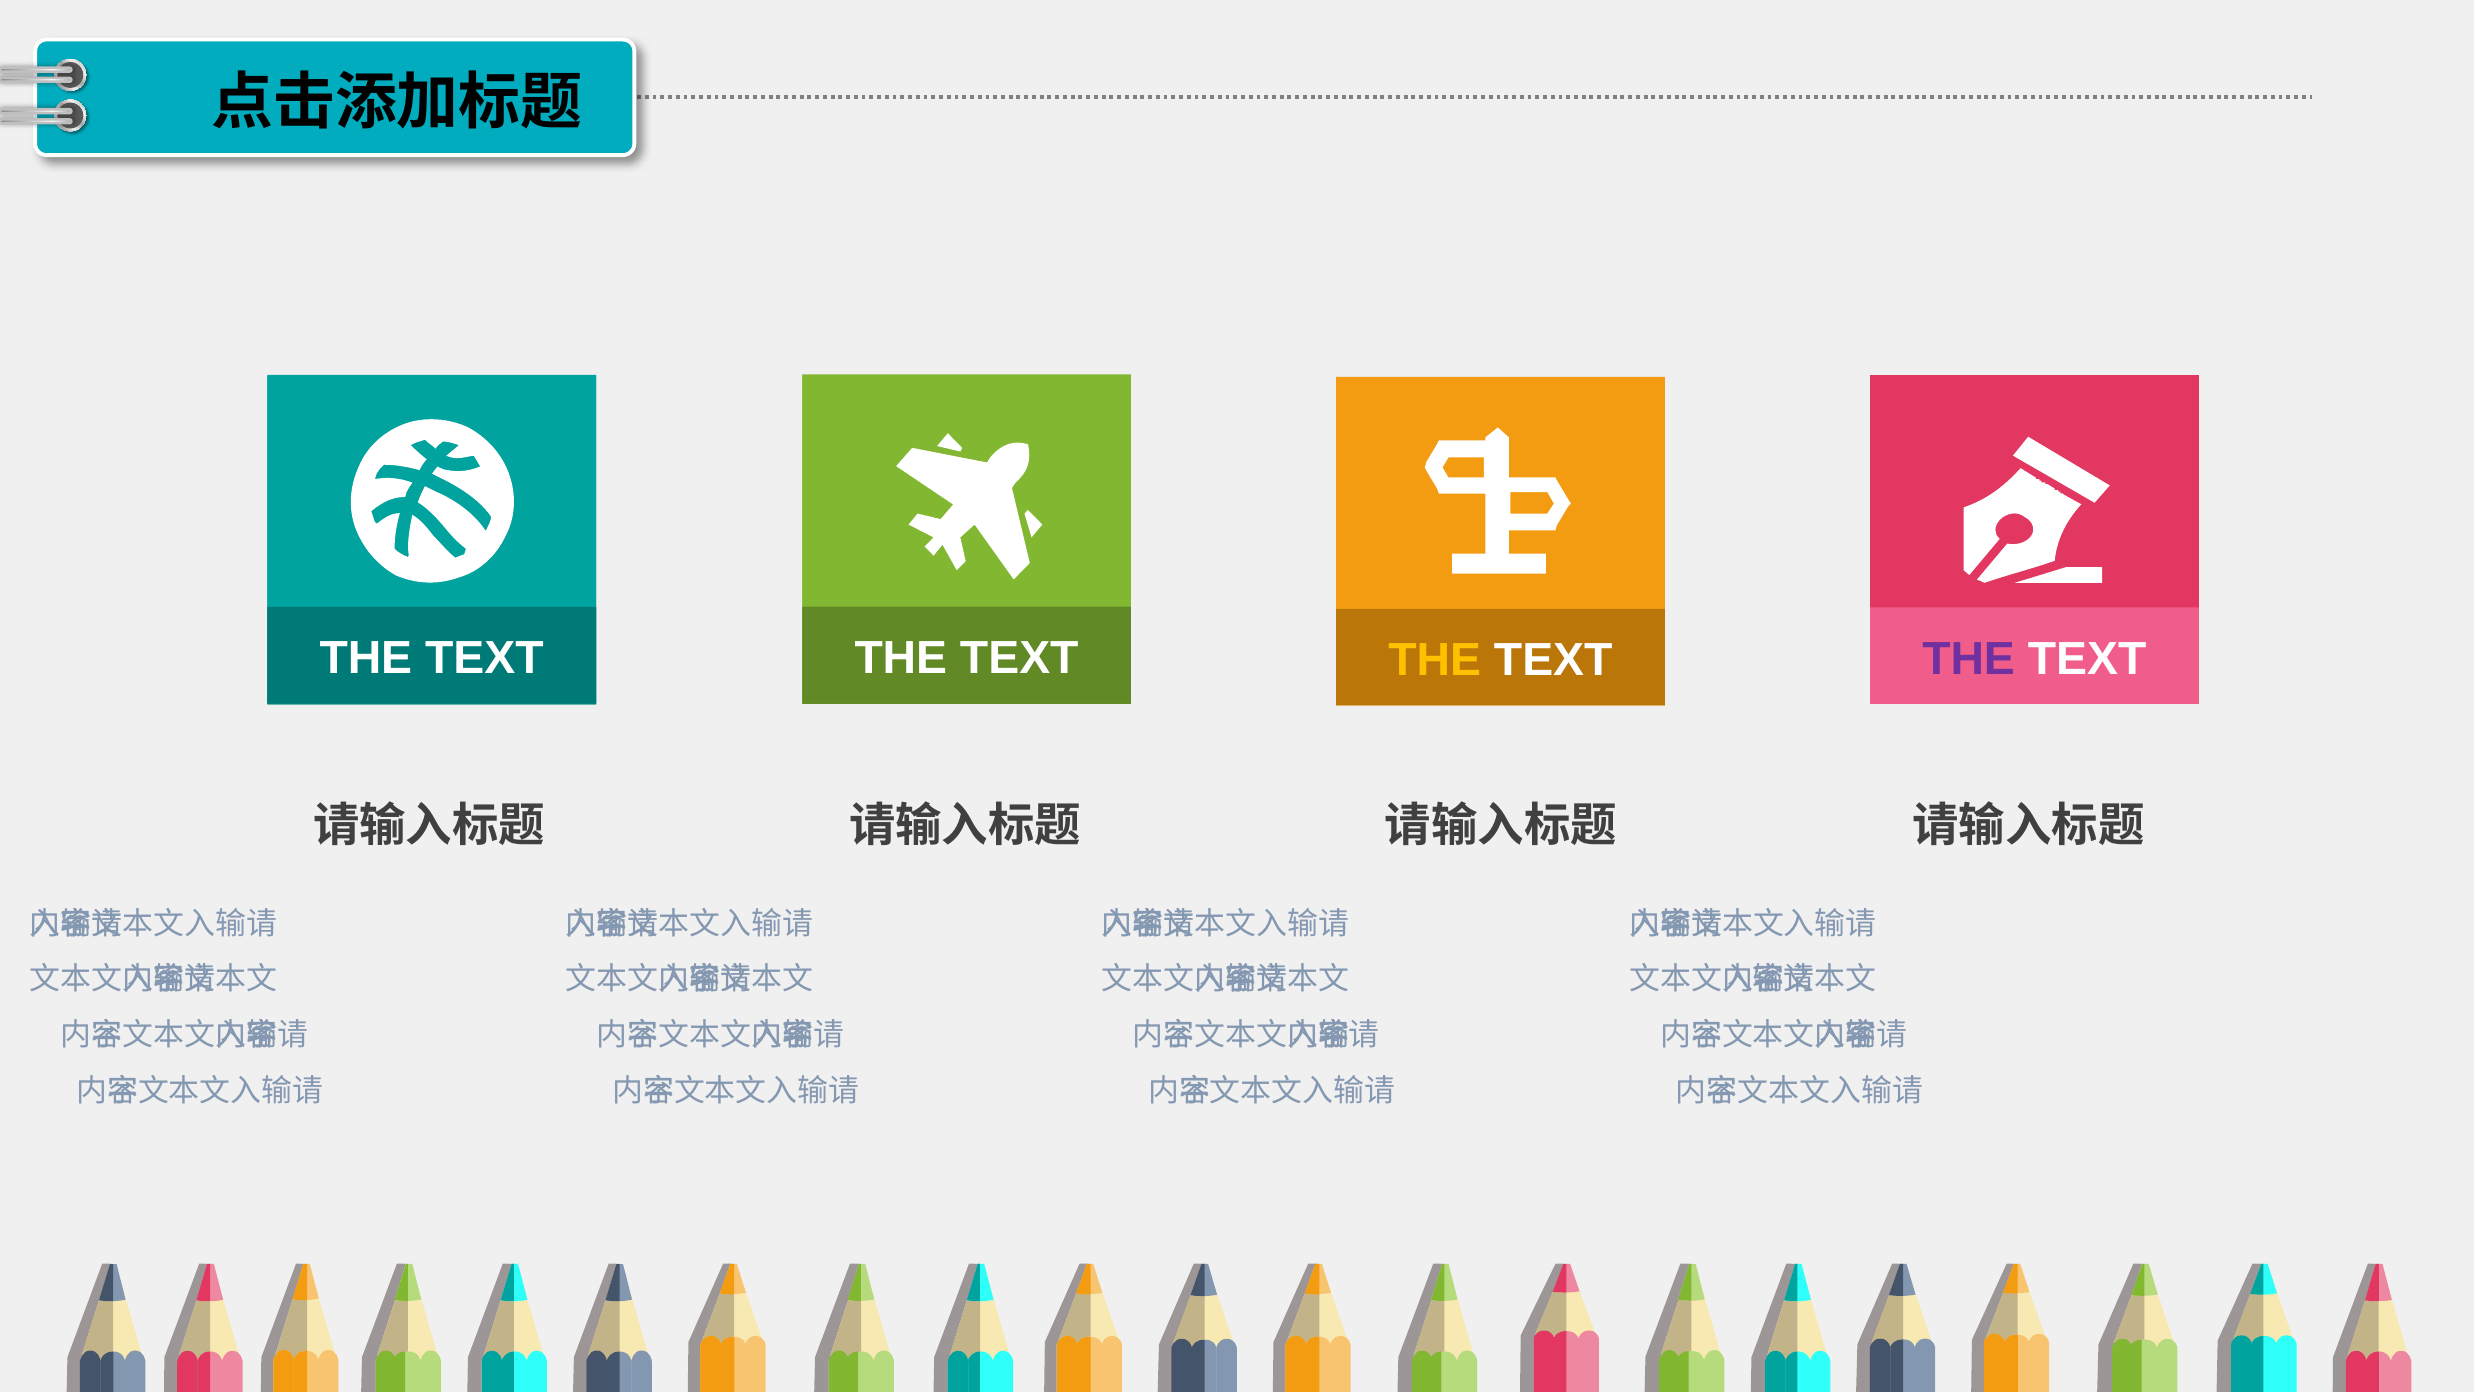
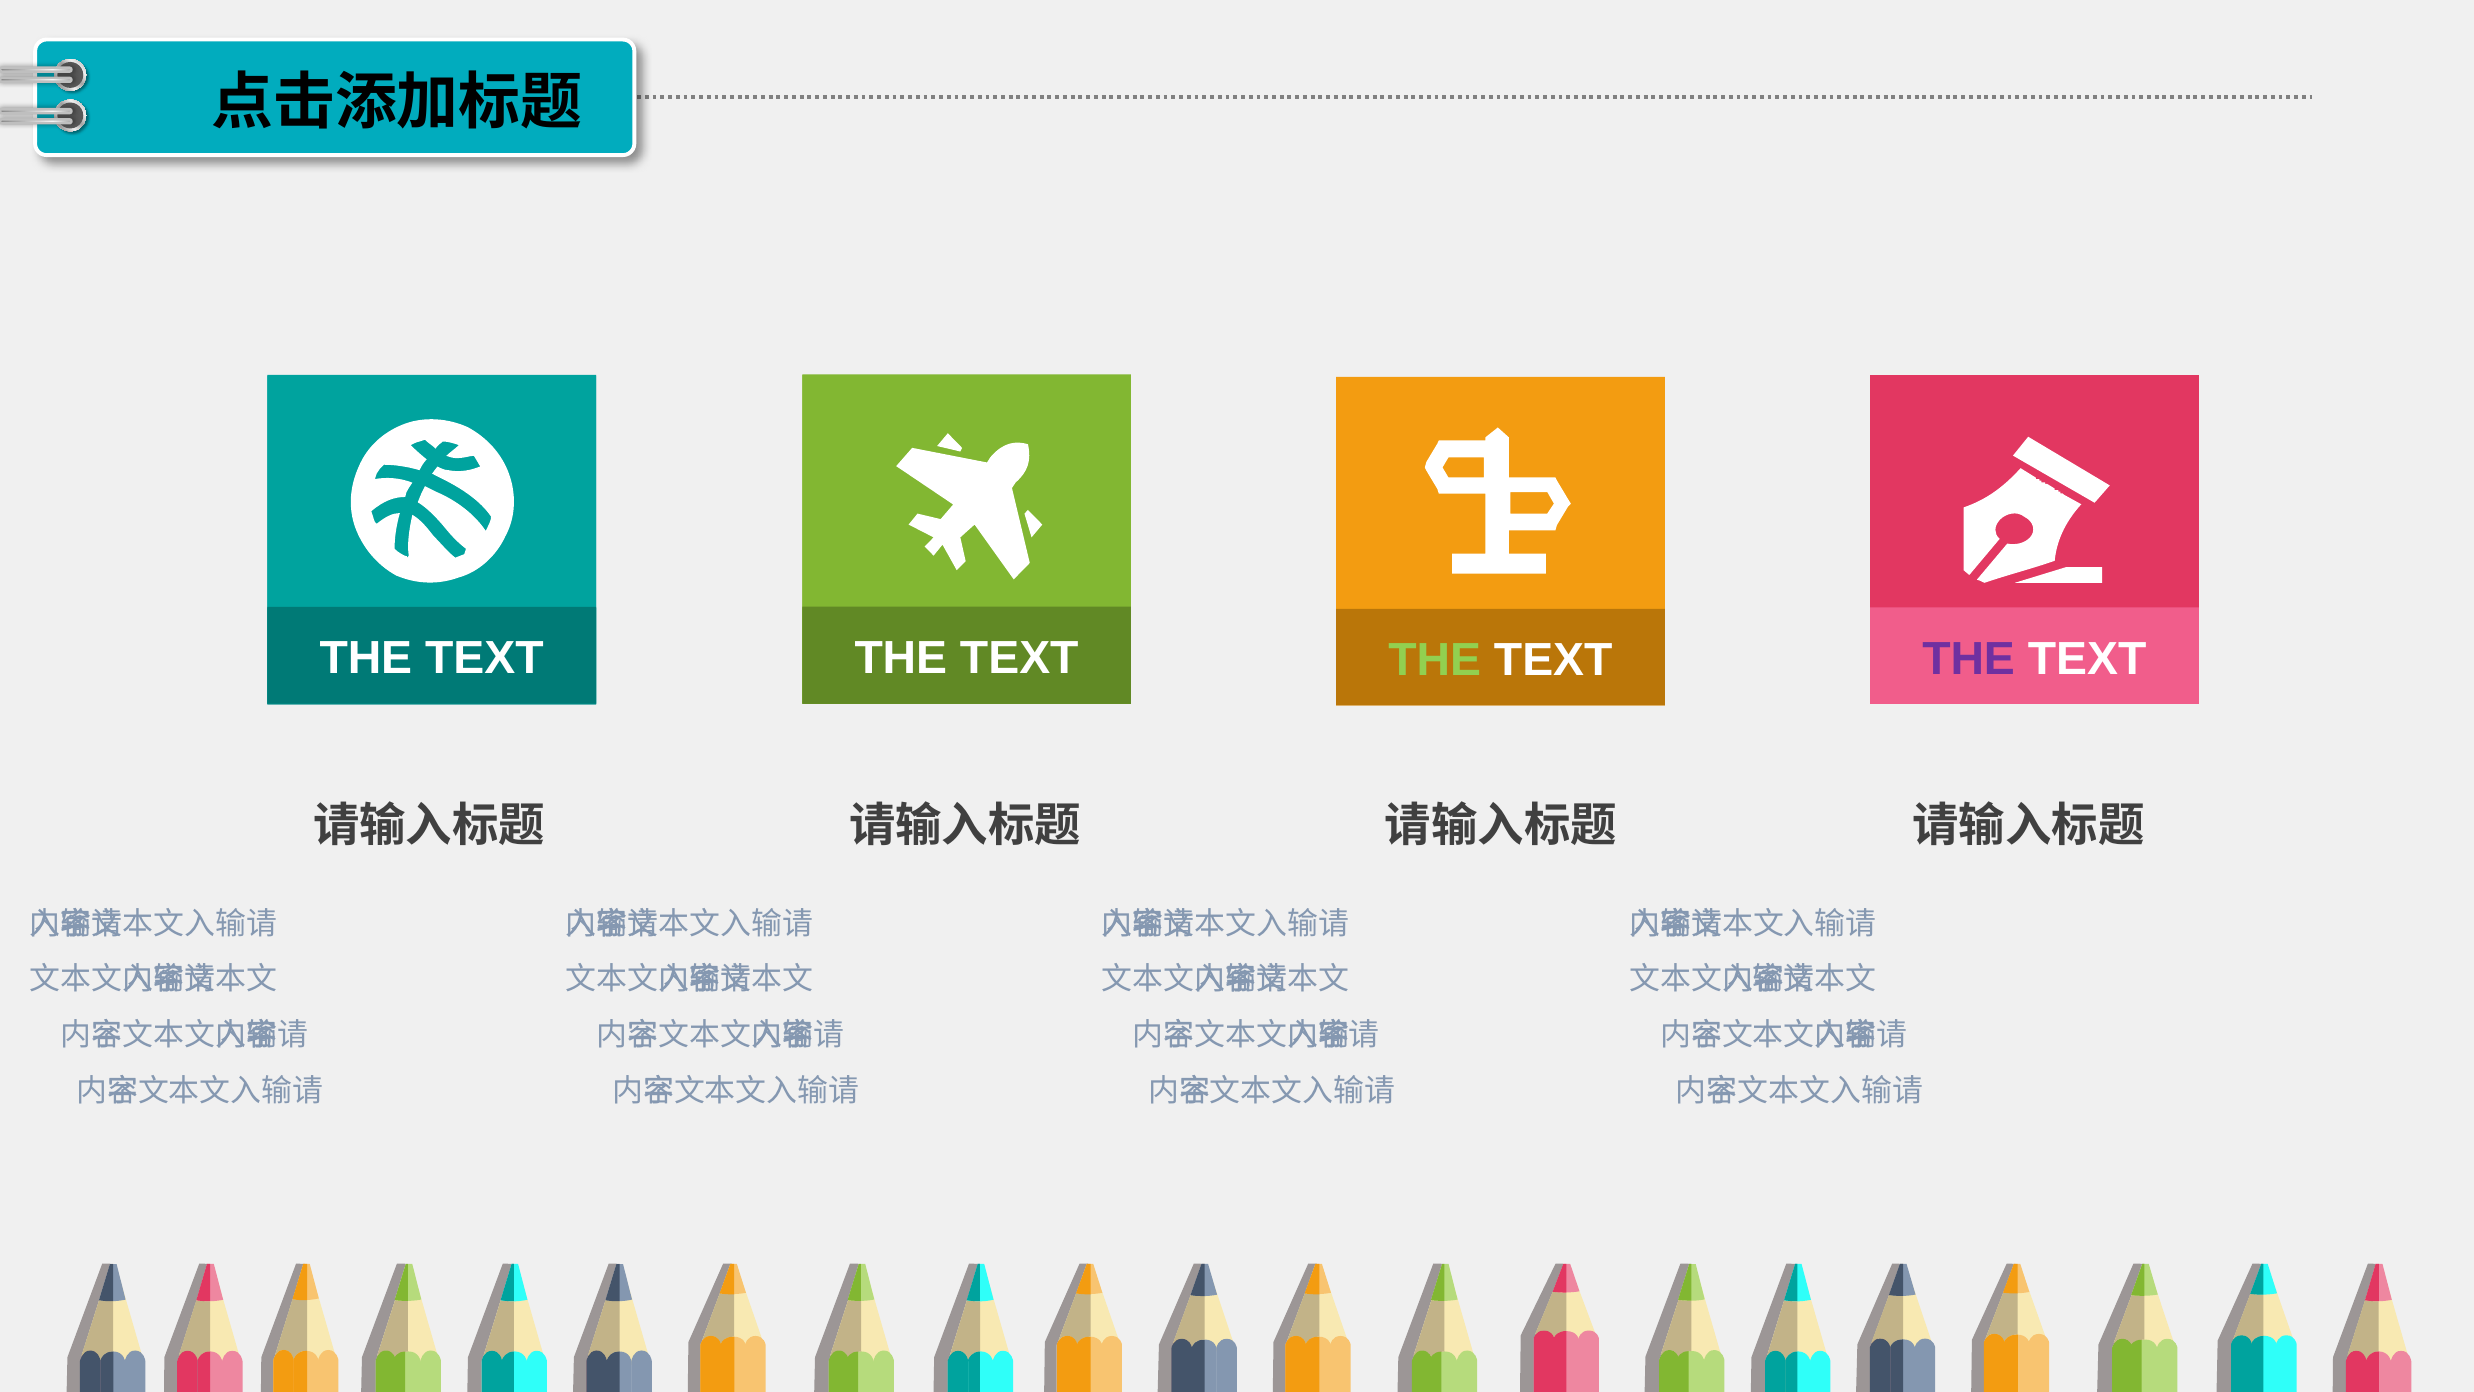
THE colour: yellow -> light green (1435, 660)
